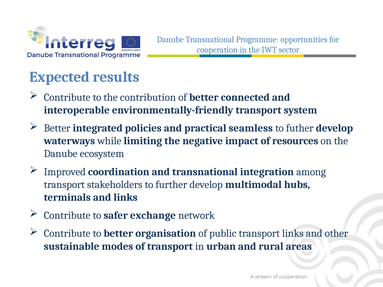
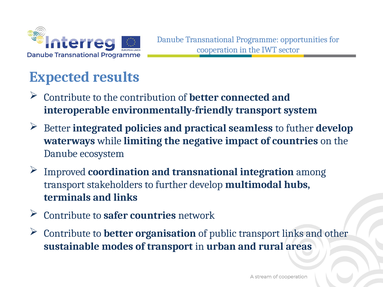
of resources: resources -> countries (295, 141)
safer exchange: exchange -> countries (153, 216)
